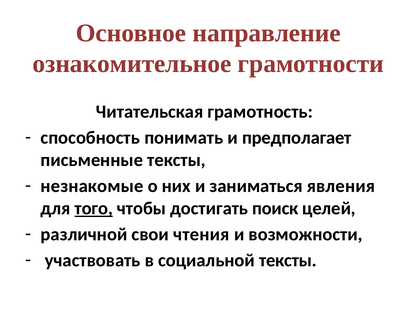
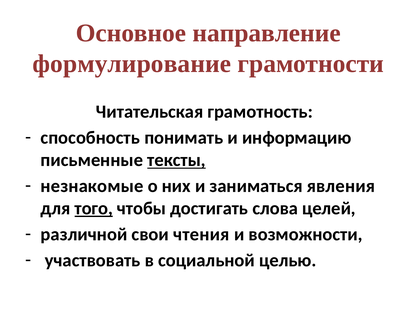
ознакомительное: ознакомительное -> формулирование (132, 64)
предполагает: предполагает -> информацию (297, 138)
тексты underline: none -> present (176, 160)
поиск: поиск -> слова (275, 208)
социальной тексты: тексты -> целью (288, 260)
